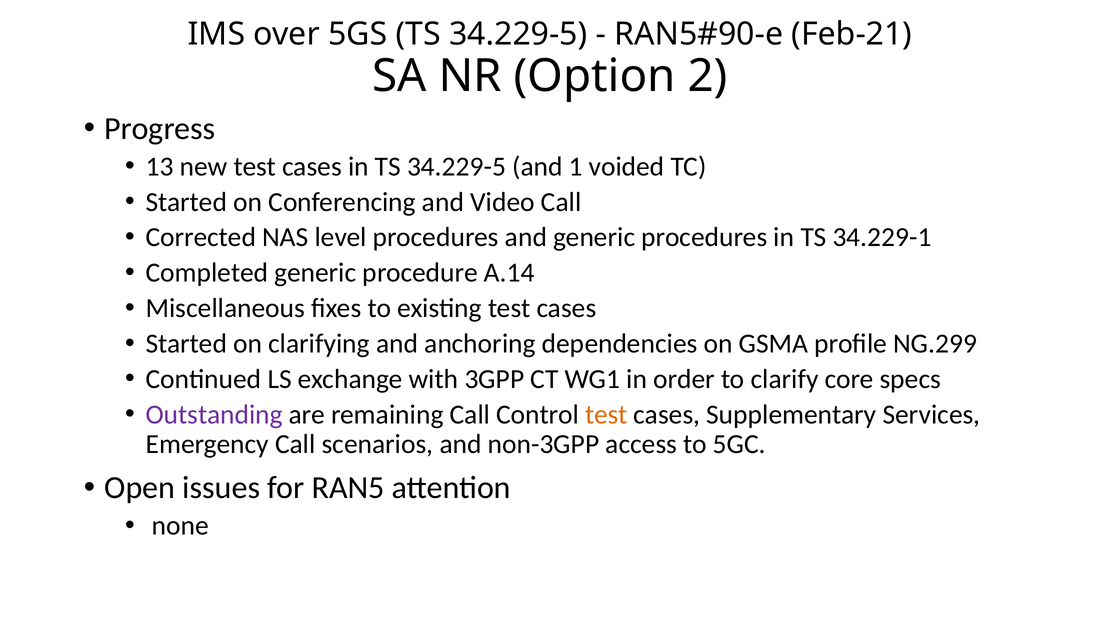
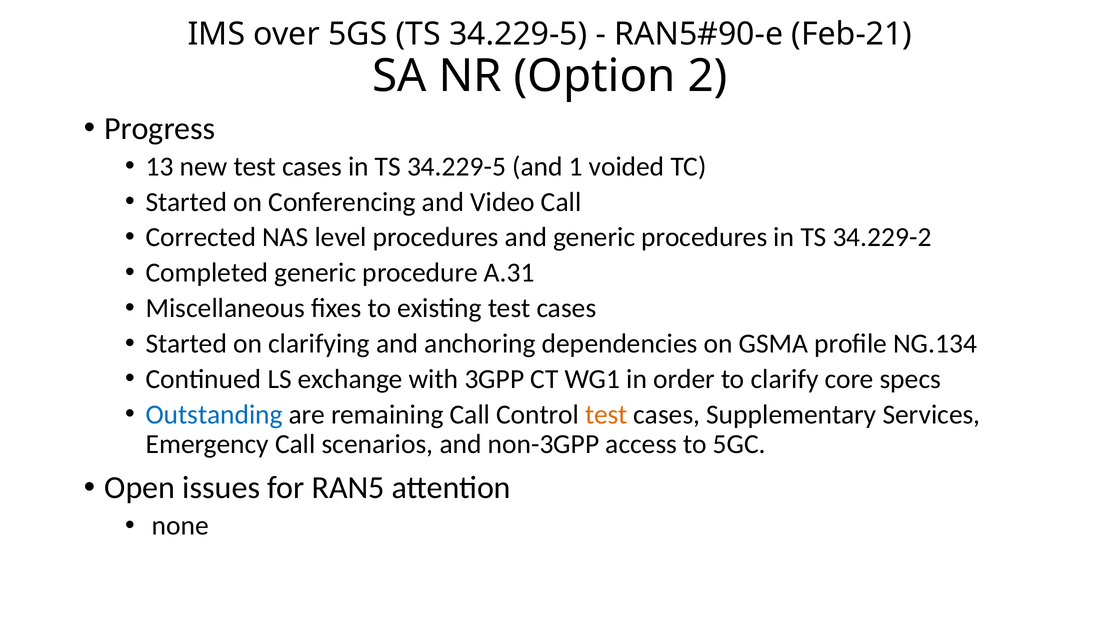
34.229-1: 34.229-1 -> 34.229-2 (882, 237)
A.14: A.14 -> A.31 (509, 273)
NG.299: NG.299 -> NG.134 (935, 343)
Outstanding colour: purple -> blue (214, 414)
